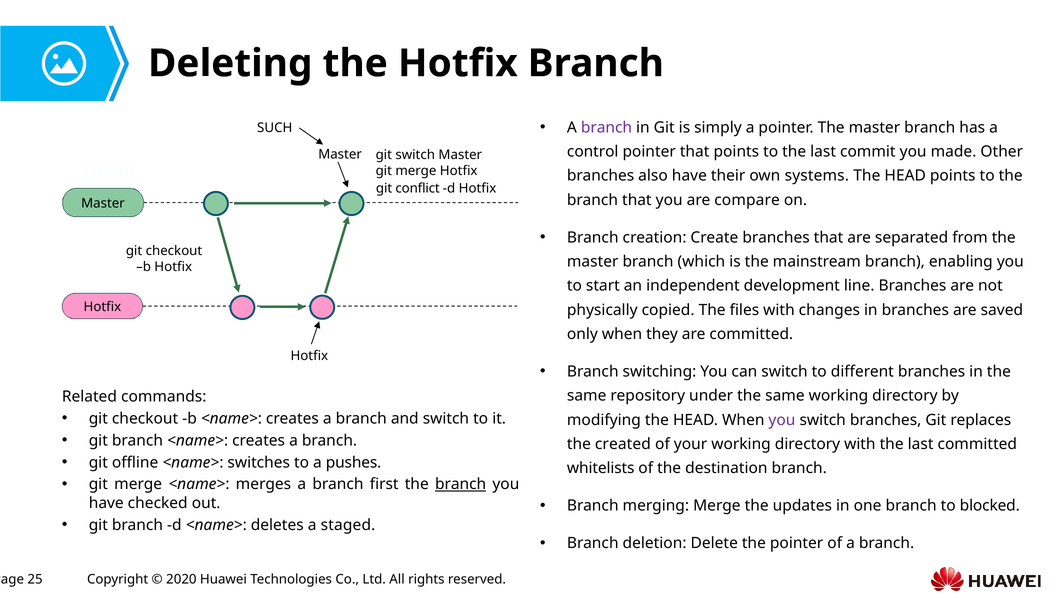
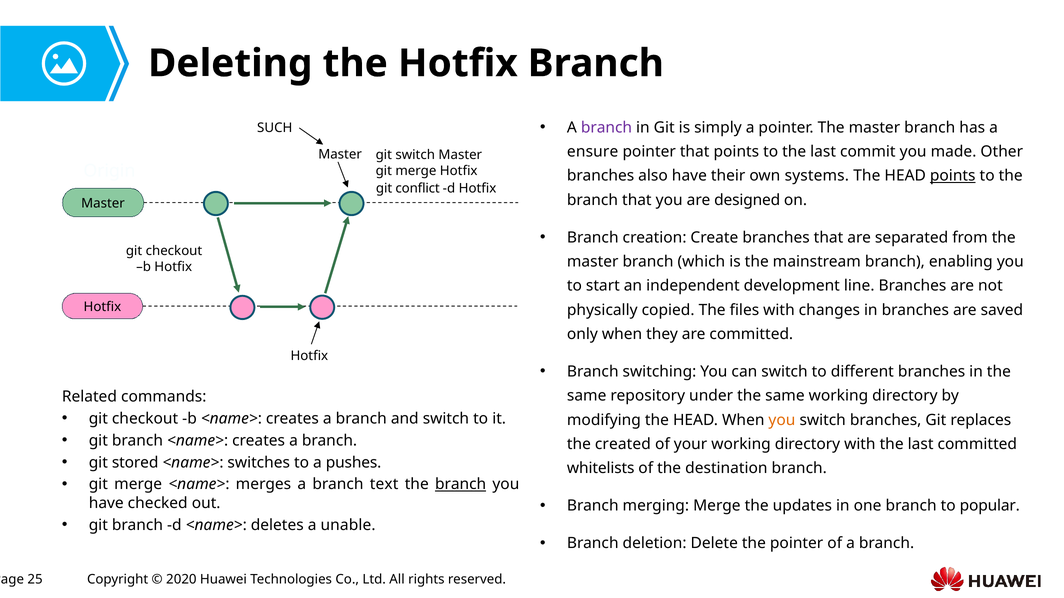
control: control -> ensure (593, 152)
points underline: none -> present (953, 176)
compare: compare -> designed (747, 200)
you colour: purple -> orange (782, 420)
offline: offline -> stored (135, 463)
first: first -> text (384, 485)
blocked: blocked -> popular (990, 506)
staged: staged -> unable (348, 525)
